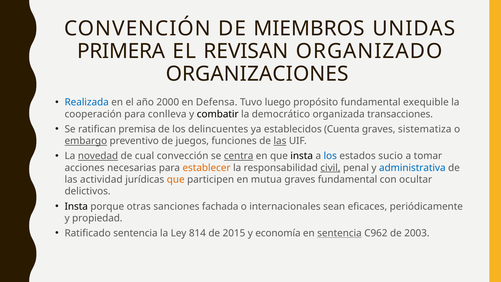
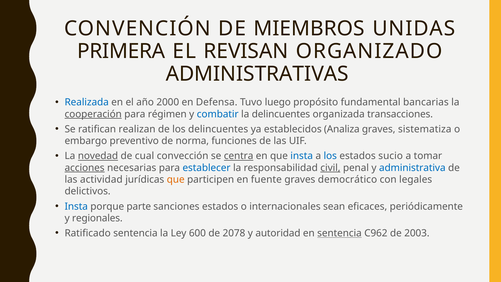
ORGANIZACIONES: ORGANIZACIONES -> ADMINISTRATIVAS (257, 74)
exequible: exequible -> bancarias (426, 102)
cooperación underline: none -> present (93, 114)
conlleva: conlleva -> régimen (167, 114)
combatir colour: black -> blue (218, 114)
la democrático: democrático -> delincuentes (281, 114)
premisa: premisa -> realizan (137, 129)
Cuenta: Cuenta -> Analiza (342, 129)
embargo underline: present -> none (86, 141)
juegos: juegos -> norma (192, 141)
las underline: present -> none (280, 141)
insta colour: black -> blue (302, 156)
acciones underline: none -> present (85, 168)
establecer colour: orange -> blue (207, 168)
mutua: mutua -> fuente (266, 179)
graves fundamental: fundamental -> democrático (347, 179)
ocultar: ocultar -> legales (416, 179)
Insta colour: black -> blue (76, 206)
otras: otras -> parte (139, 206)
sanciones fachada: fachada -> estados (220, 206)
propiedad: propiedad -> regionales (97, 218)
814: 814 -> 600 (197, 233)
2015: 2015 -> 2078 (234, 233)
economía: economía -> autoridad (278, 233)
